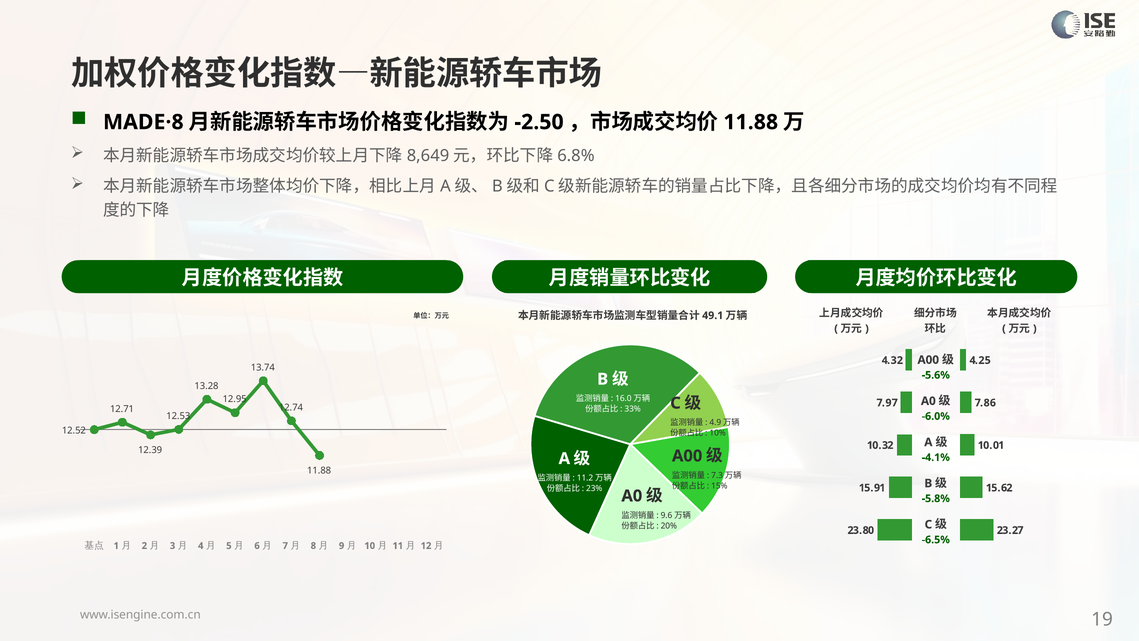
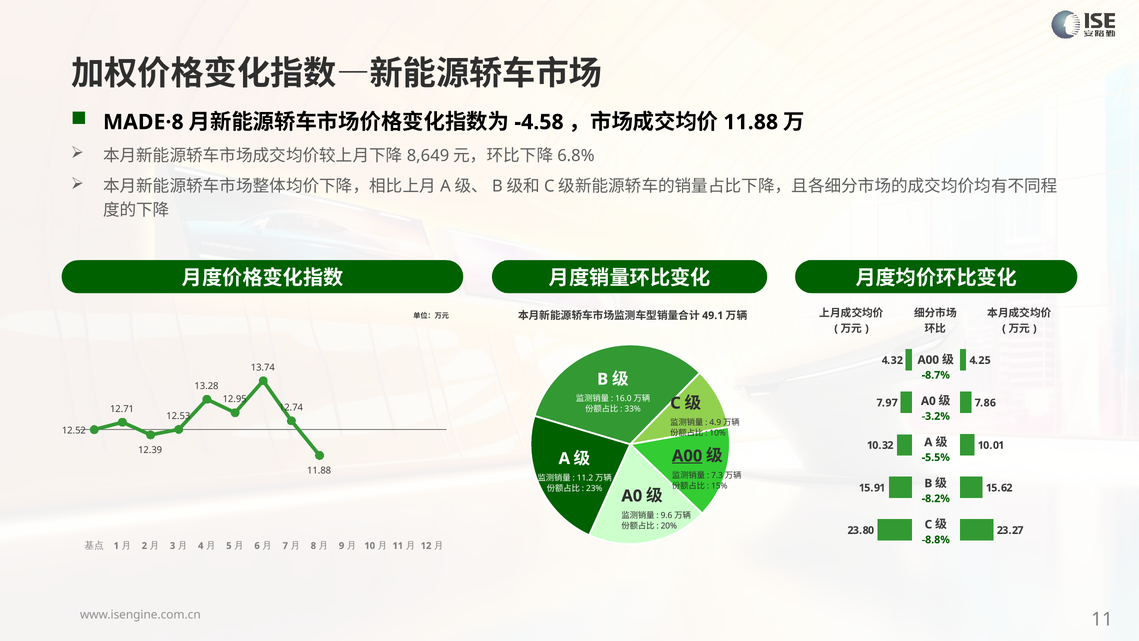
-2.50: -2.50 -> -4.58 (539, 122)
-5.6%: -5.6% -> -8.7% (936, 375)
-6.0%: -6.0% -> -3.2% (936, 416)
A00 underline: none -> present (687, 456)
-4.1%: -4.1% -> -5.5% (936, 457)
-5.8%: -5.8% -> -8.2% (936, 498)
-6.5%: -6.5% -> -8.8% (936, 539)
19: 19 -> 11 (1102, 619)
